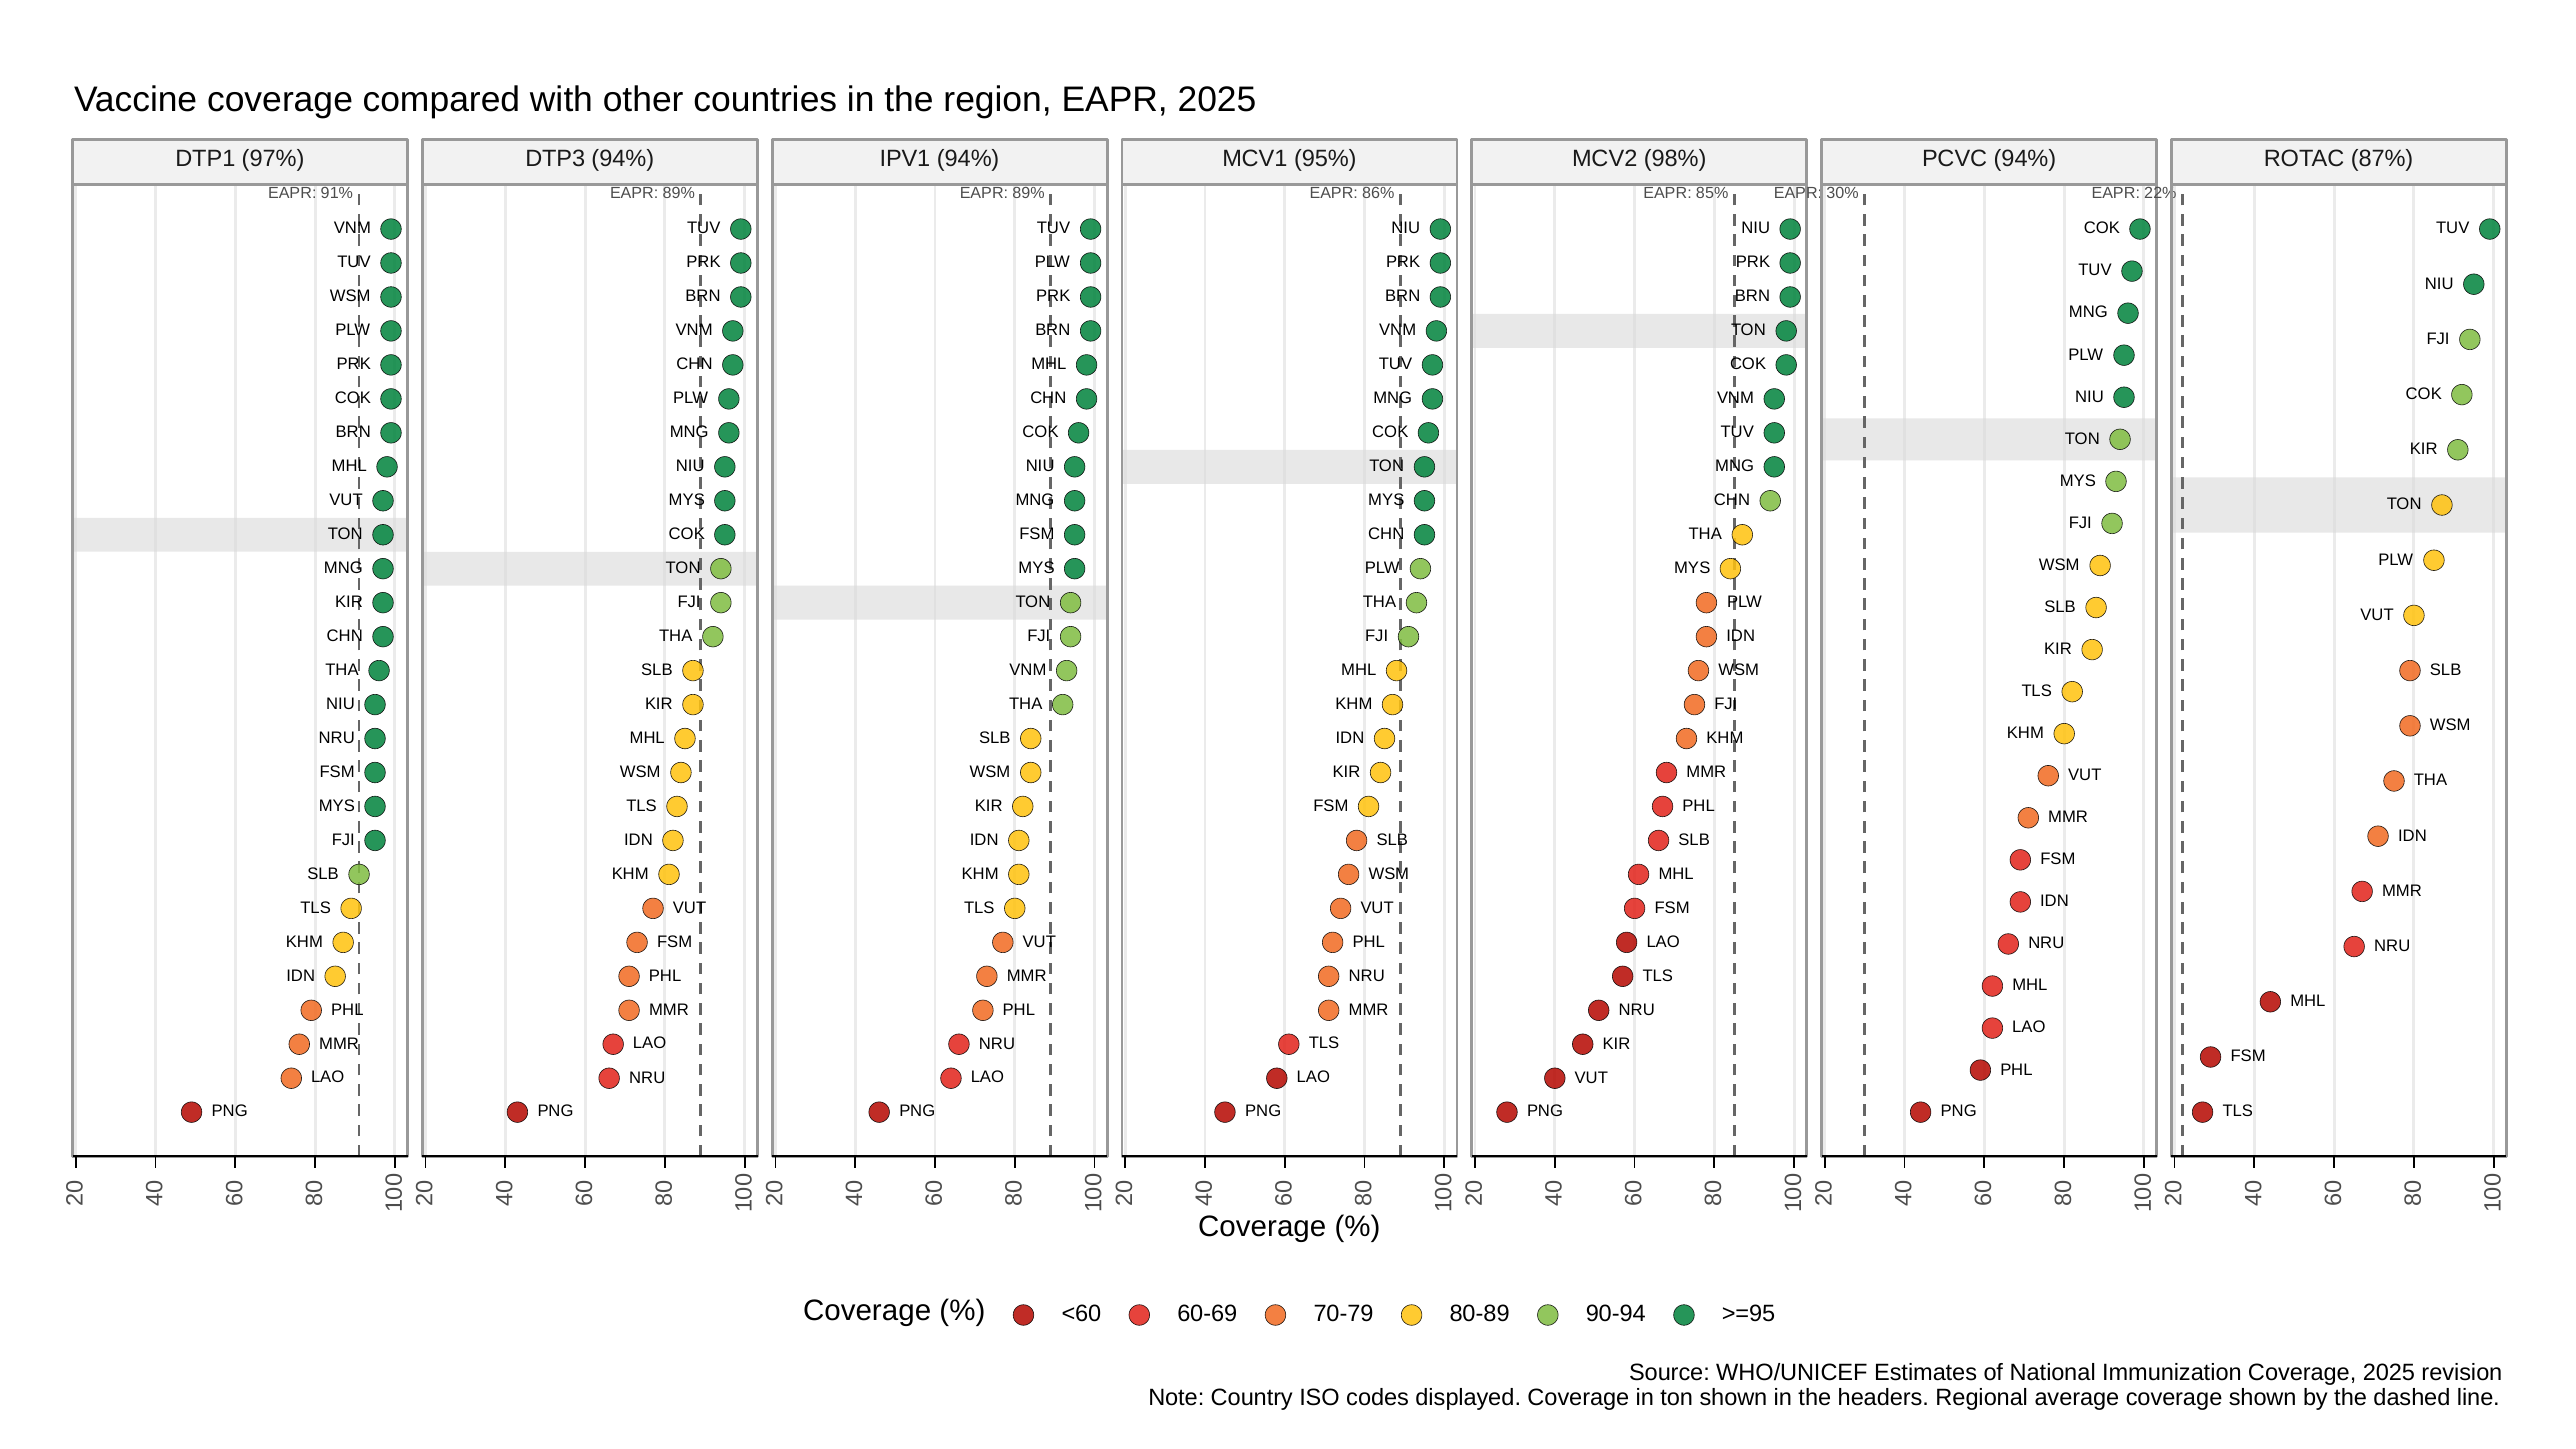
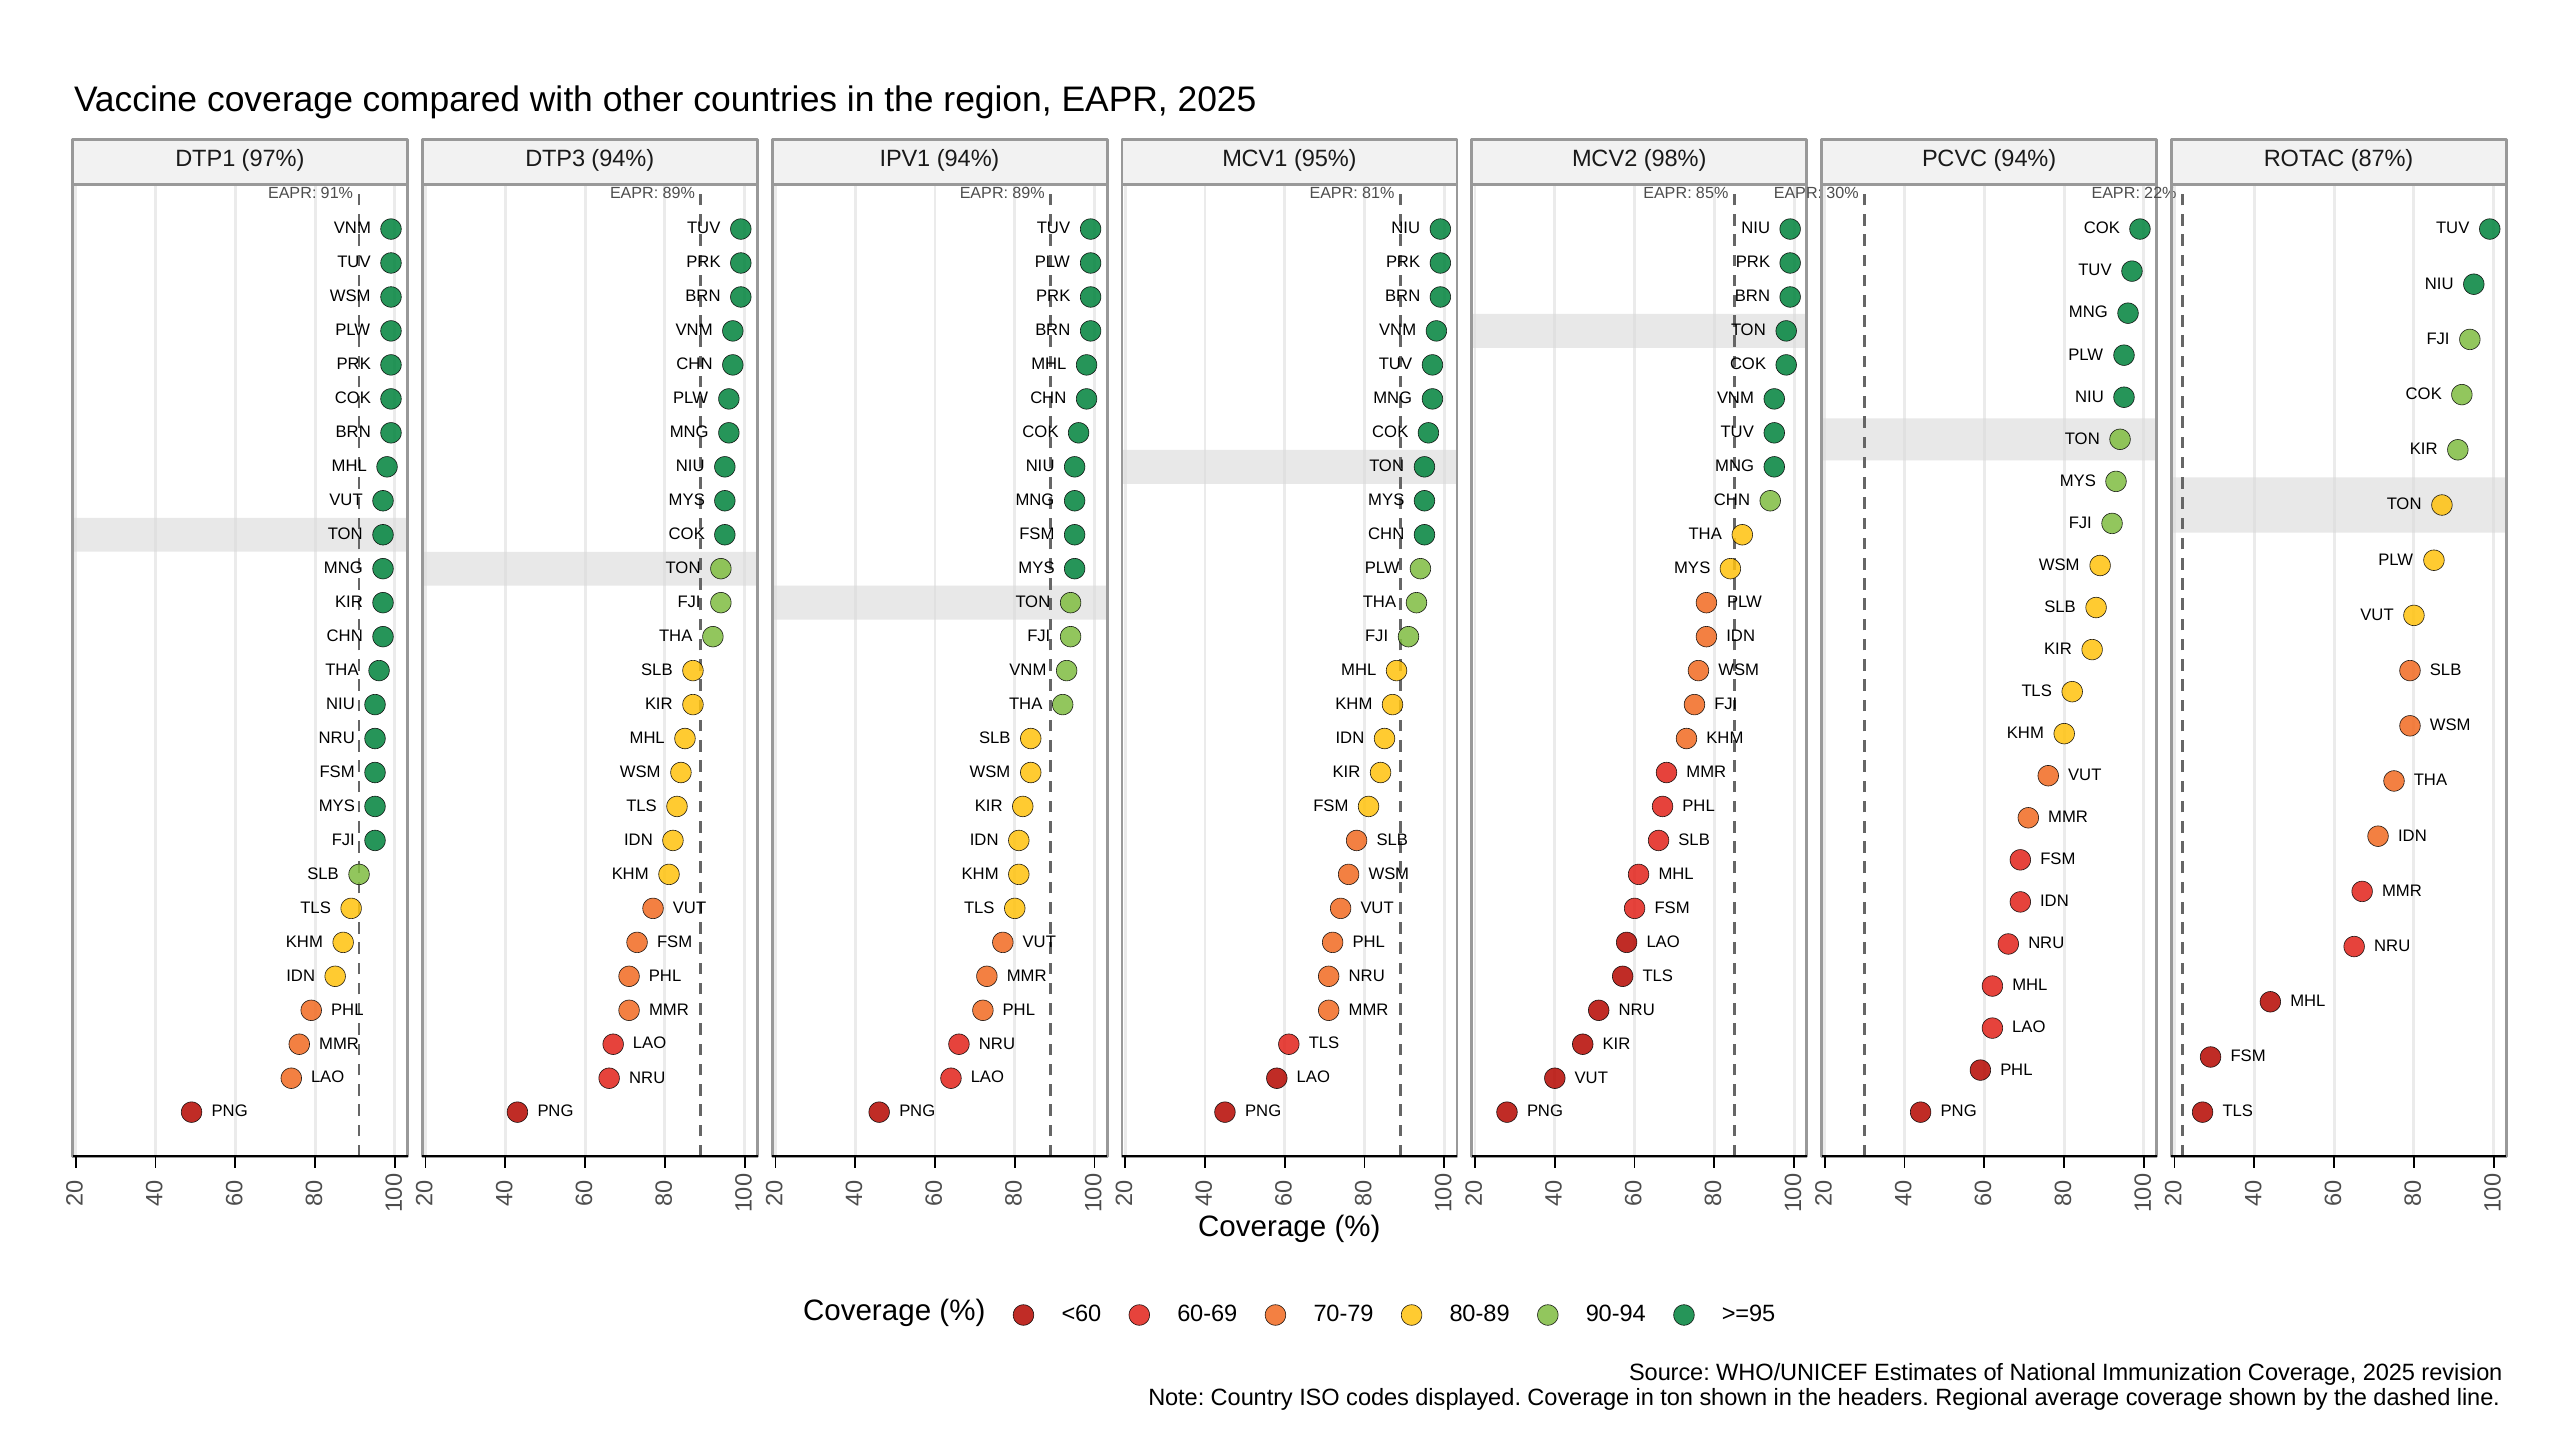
86%: 86% -> 81% (1378, 193)
